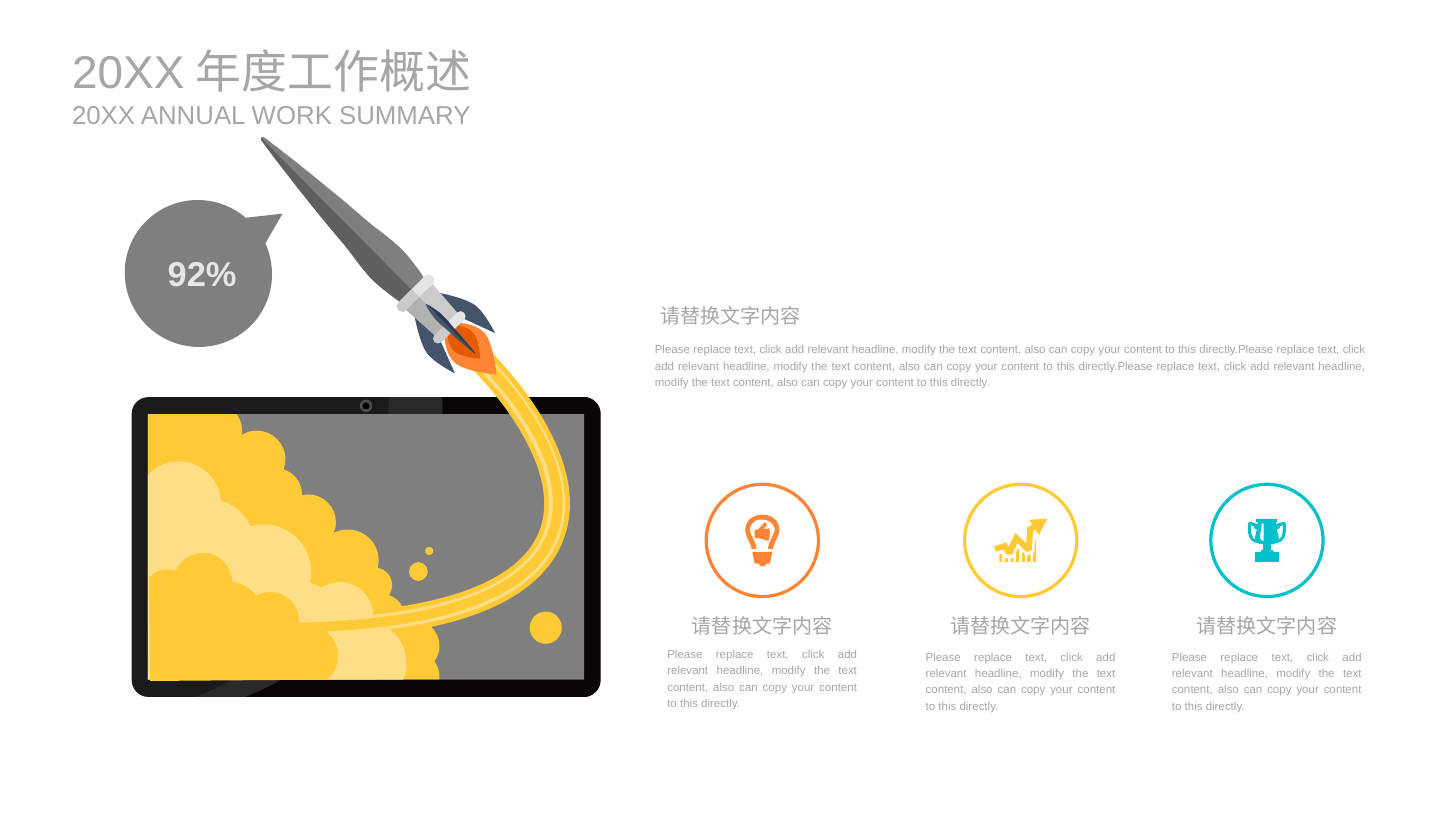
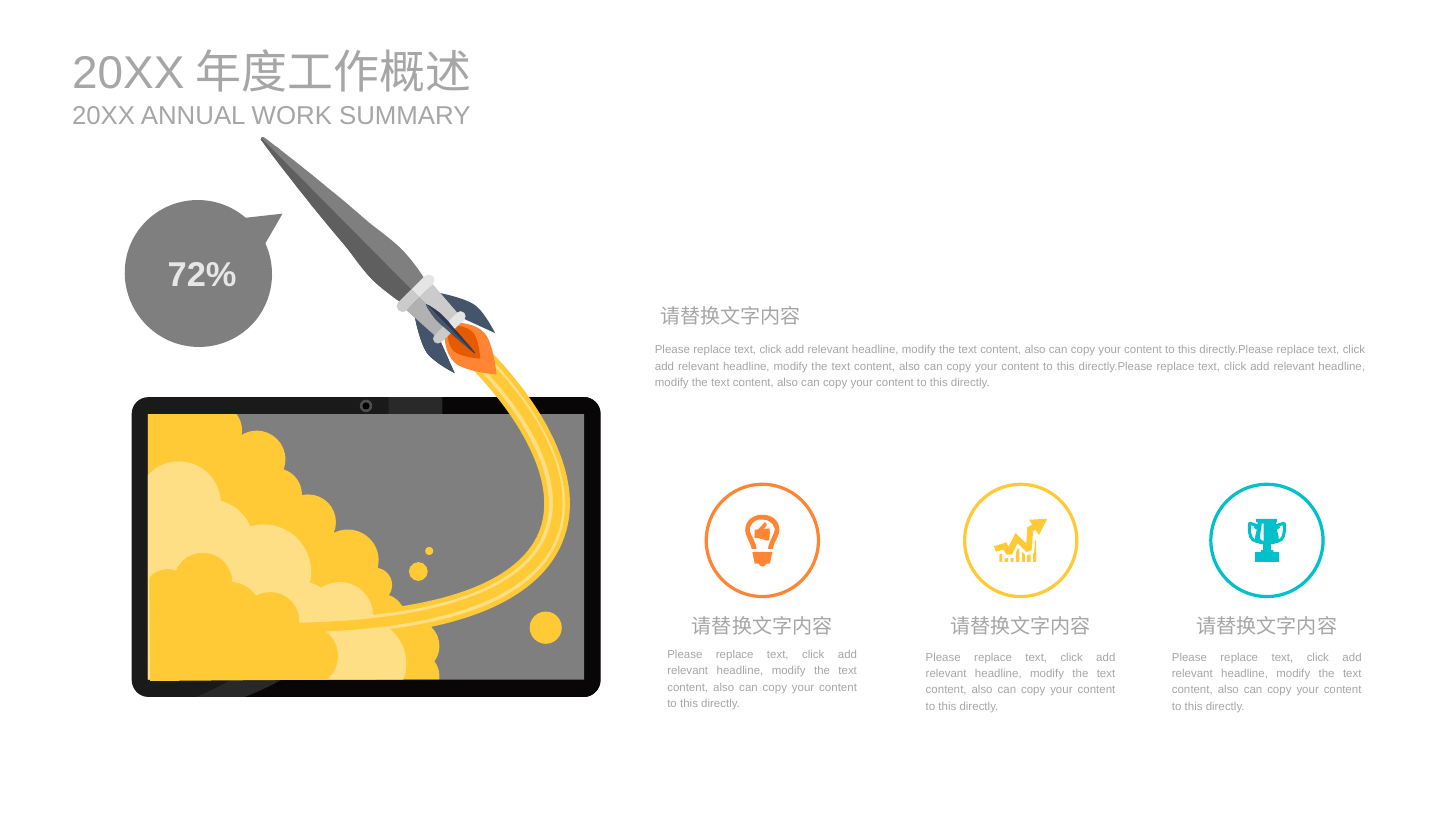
92%: 92% -> 72% (202, 275)
